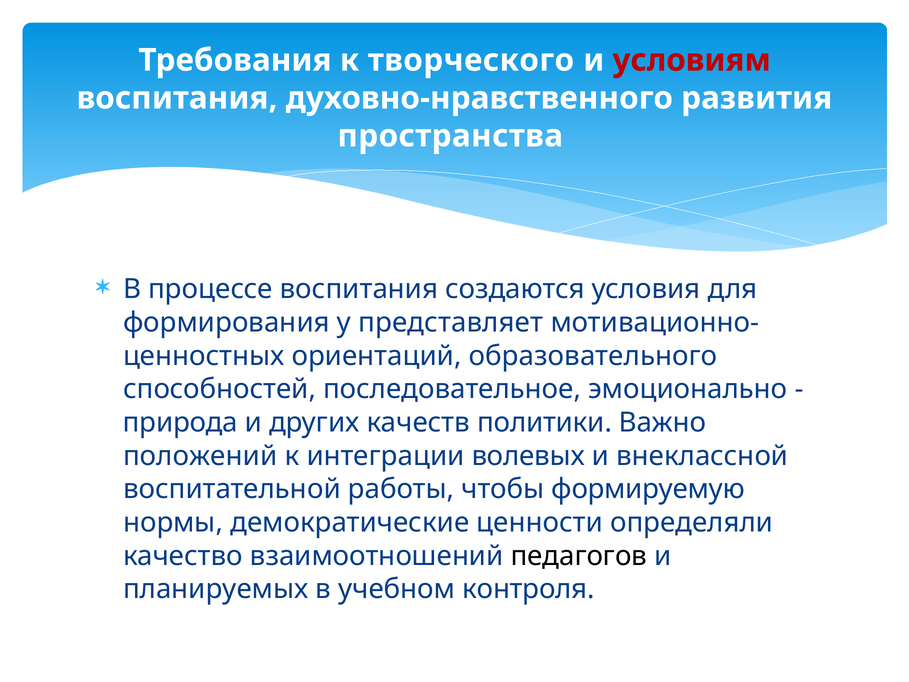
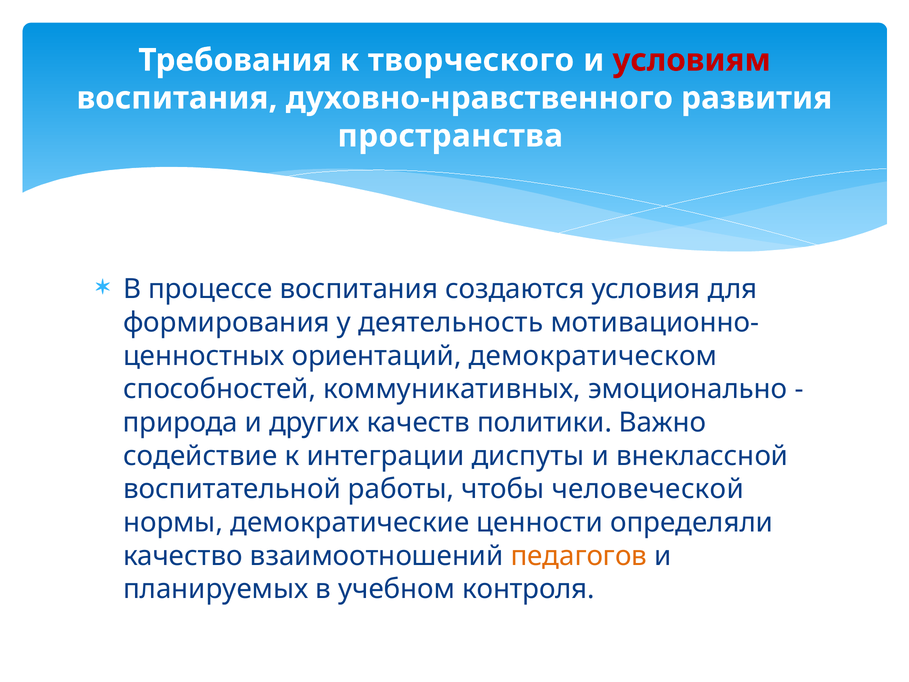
представляет: представляет -> деятельность (451, 322)
образовательного: образовательного -> демократическом (593, 356)
последовательное: последовательное -> коммуникативных (452, 389)
положений: положений -> содействие (200, 456)
волевых: волевых -> диспуты (528, 456)
формируемую: формируемую -> человеческой (648, 489)
педагогов colour: black -> orange (579, 556)
